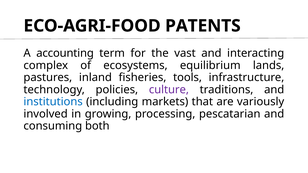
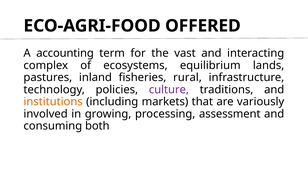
PATENTS: PATENTS -> OFFERED (203, 26)
tools: tools -> rural (187, 78)
institutions colour: blue -> orange (53, 102)
pescatarian: pescatarian -> assessment (230, 114)
